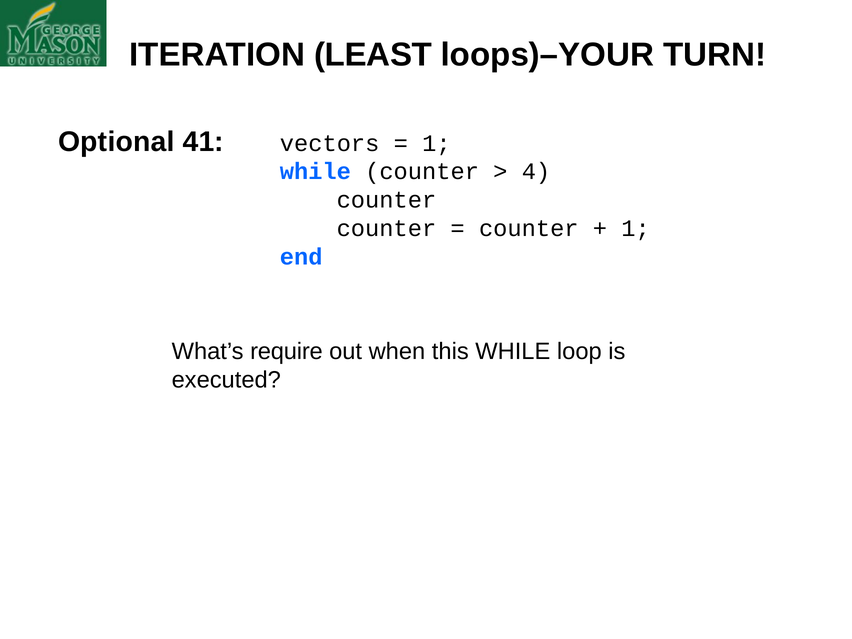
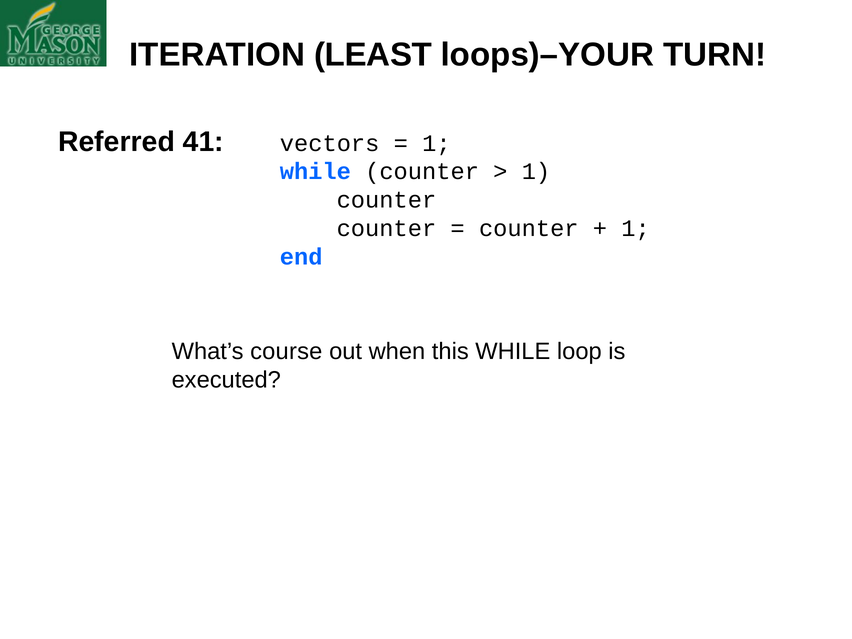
Optional: Optional -> Referred (116, 142)
4: 4 -> 1 (536, 172)
require: require -> course (286, 352)
